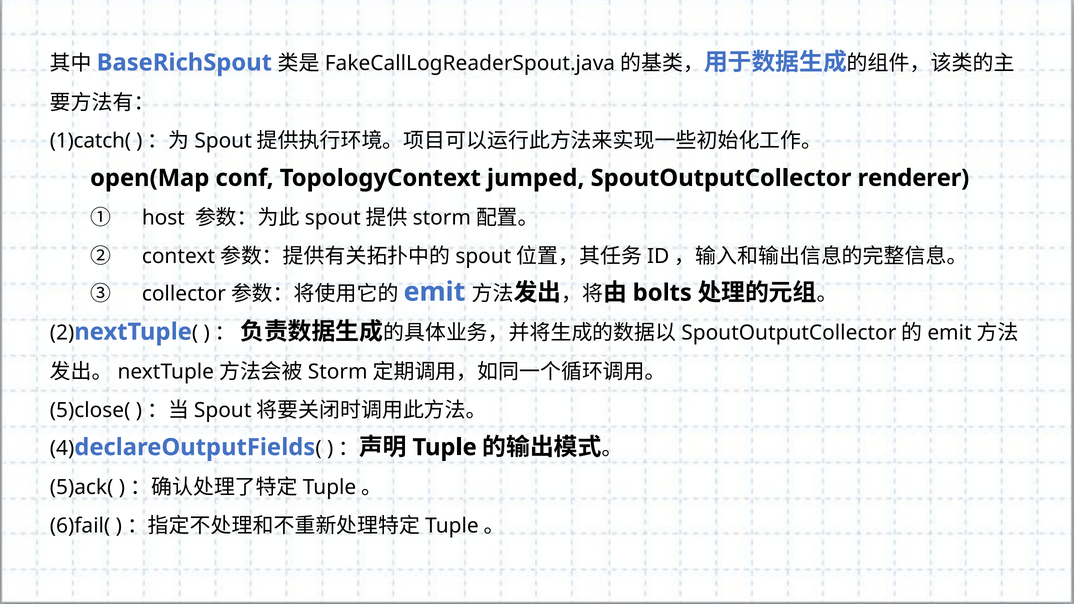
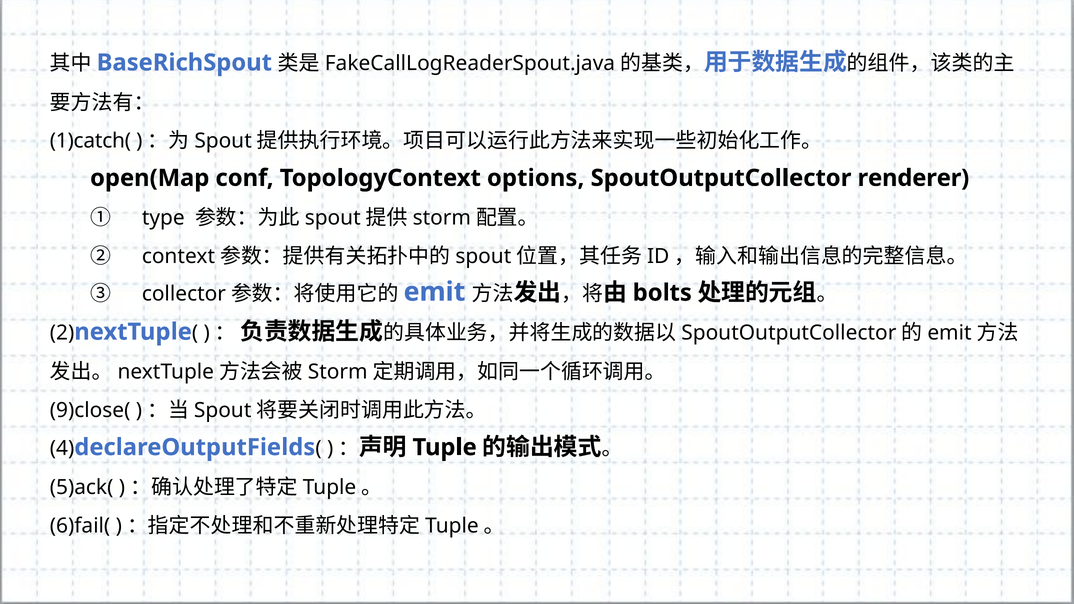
jumped: jumped -> options (536, 178)
host: host -> type (163, 218)
5)close(: 5)close( -> 9)close( (90, 410)
